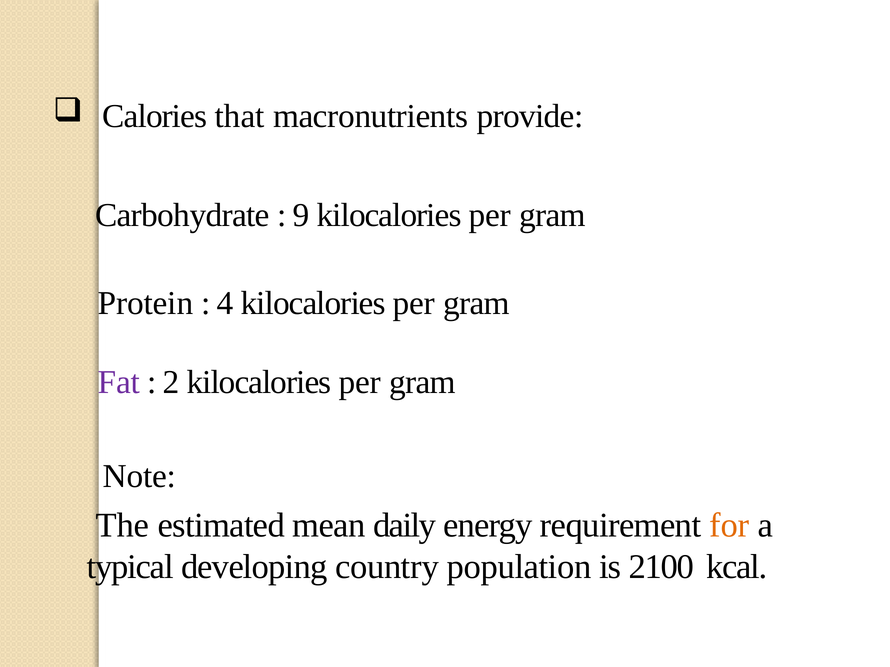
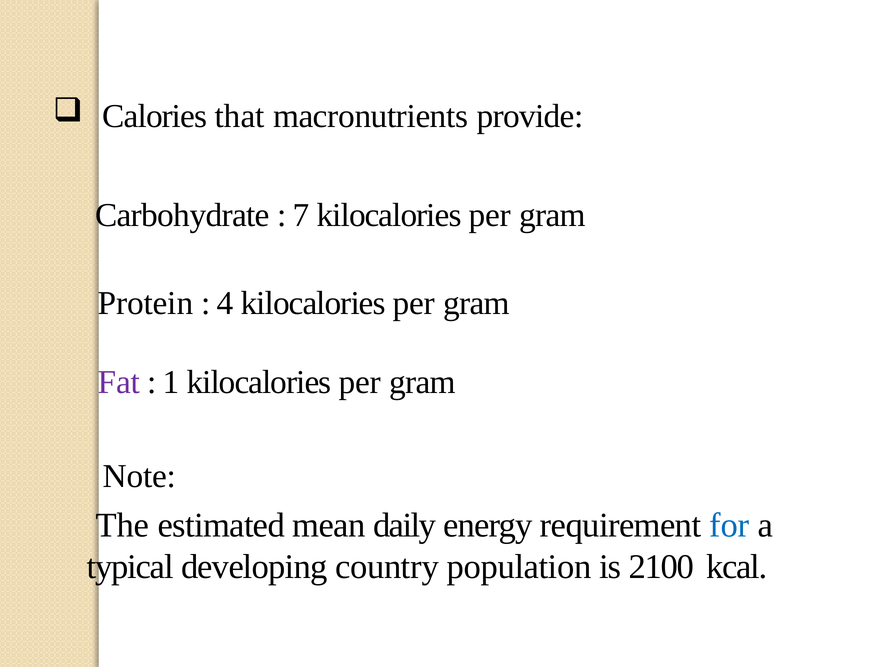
9: 9 -> 7 (301, 215)
2: 2 -> 1 (171, 382)
for colour: orange -> blue (729, 526)
